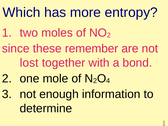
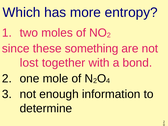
remember: remember -> something (92, 49)
